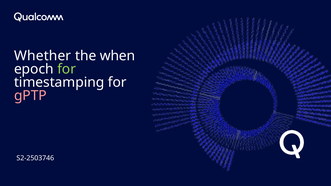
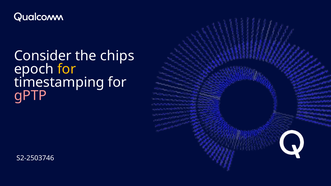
Whether: Whether -> Consider (43, 56)
when: when -> chips (117, 56)
for colour: light green -> yellow (67, 69)
